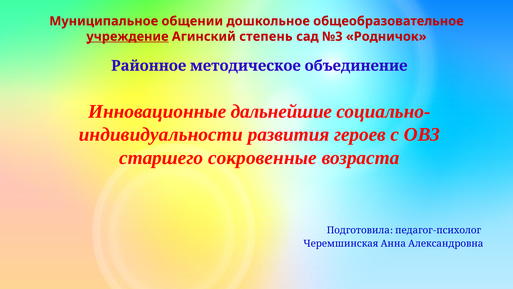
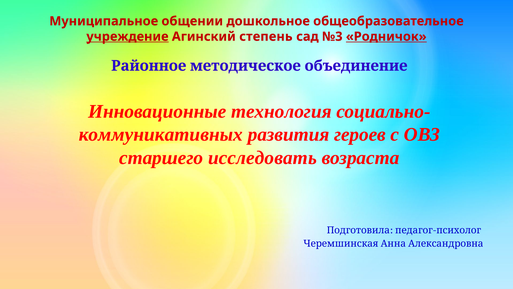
Родничок underline: none -> present (386, 36)
дальнейшие: дальнейшие -> технология (281, 111)
индивидуальности: индивидуальности -> коммуникативных (161, 134)
сокровенные: сокровенные -> исследовать (262, 157)
